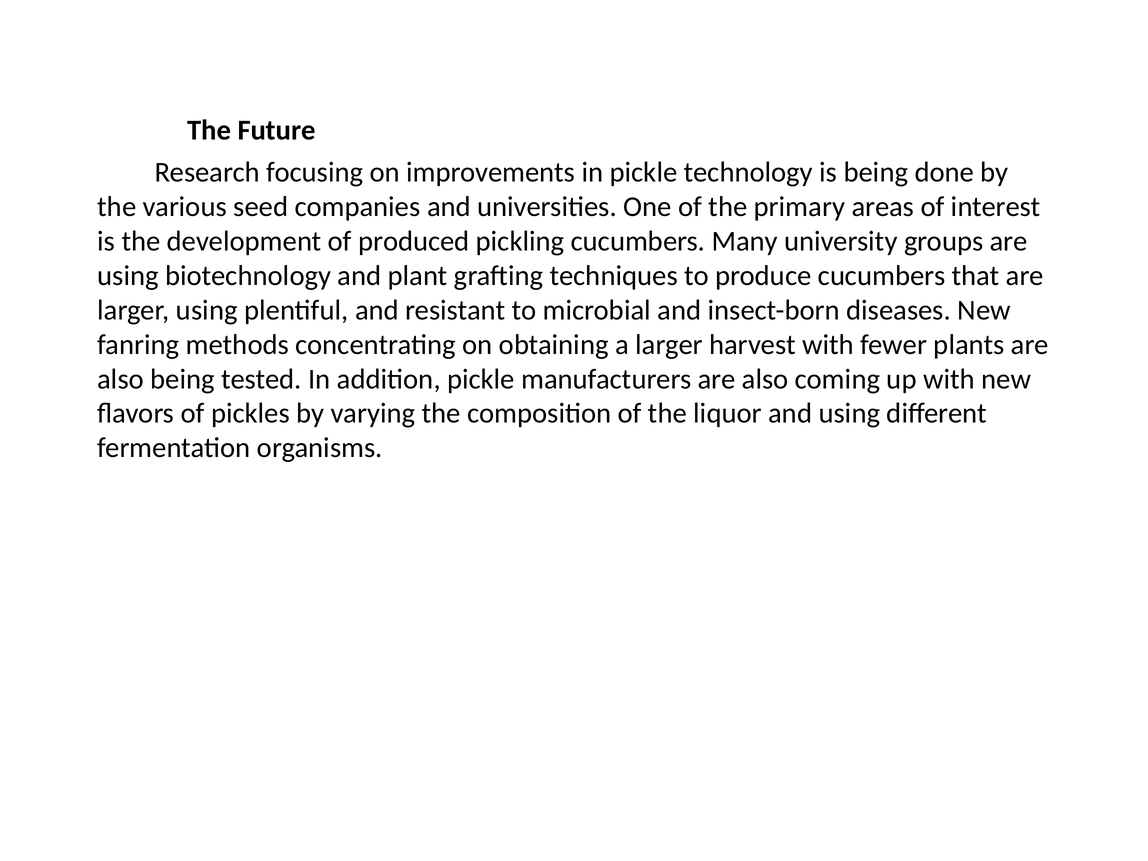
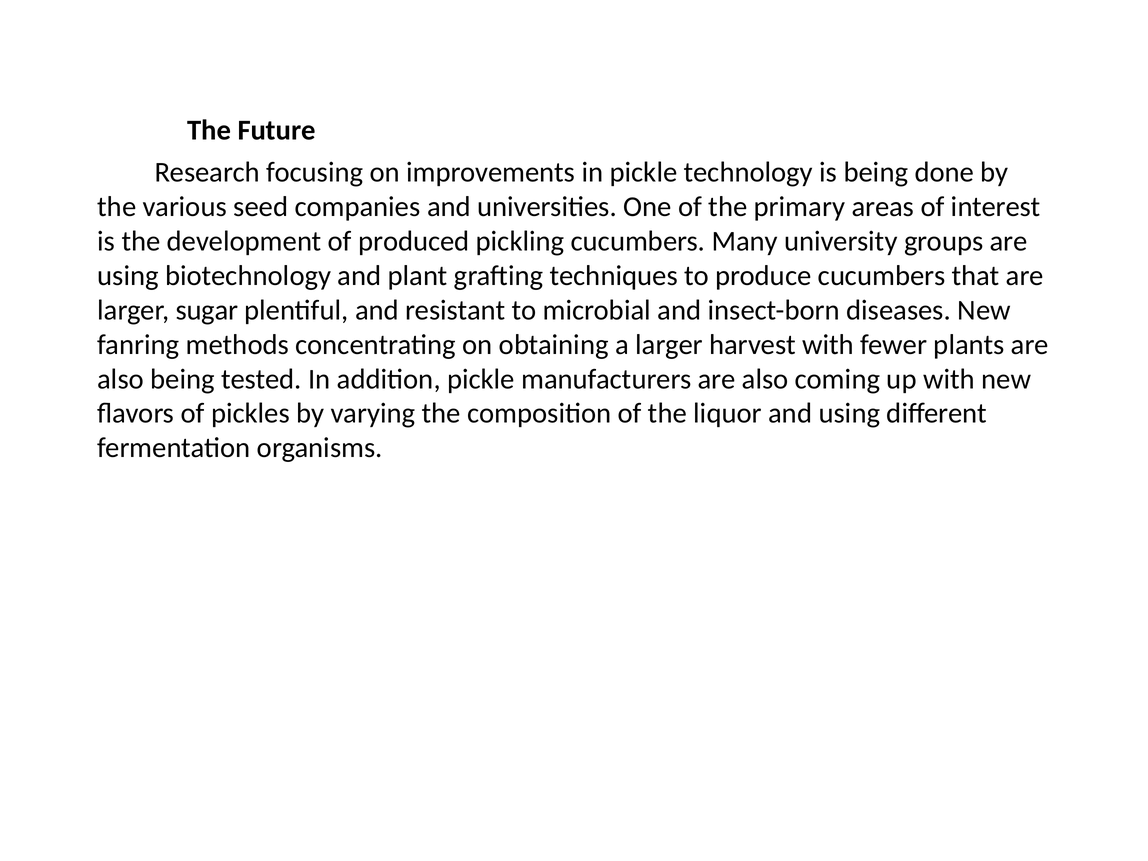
larger using: using -> sugar (207, 310)
